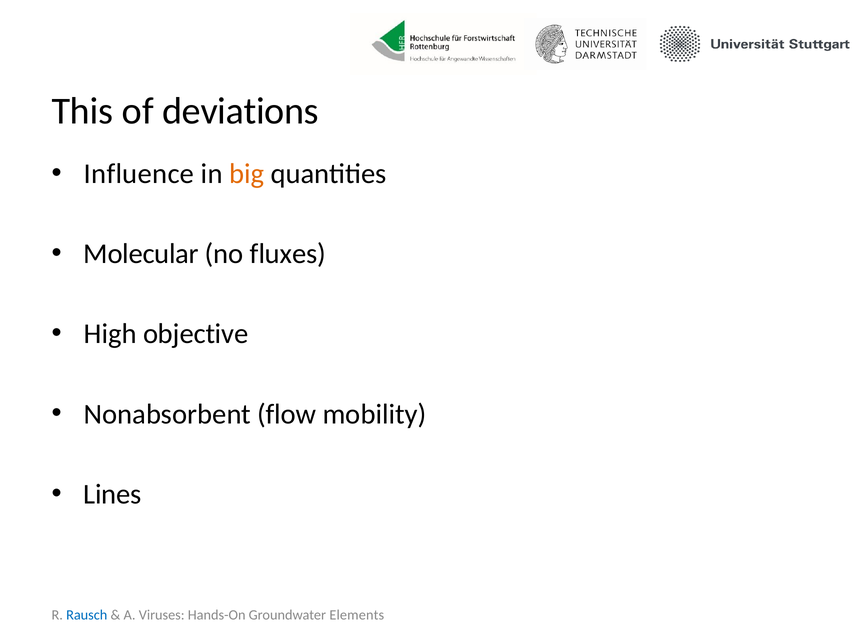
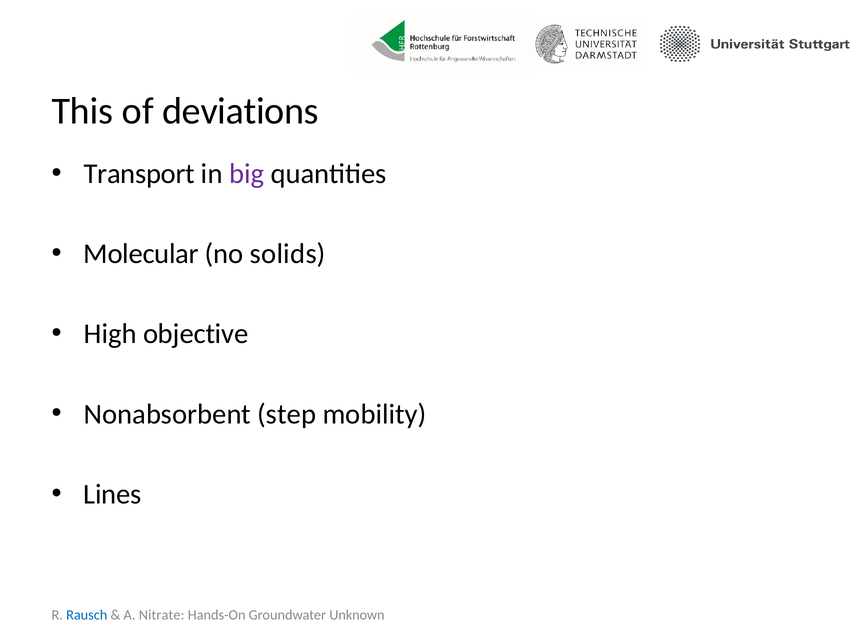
Influence: Influence -> Transport (139, 174)
big colour: orange -> purple (247, 174)
fluxes: fluxes -> solids (288, 254)
flow: flow -> step (287, 414)
Viruses: Viruses -> Nitrate (162, 615)
Elements: Elements -> Unknown (357, 615)
